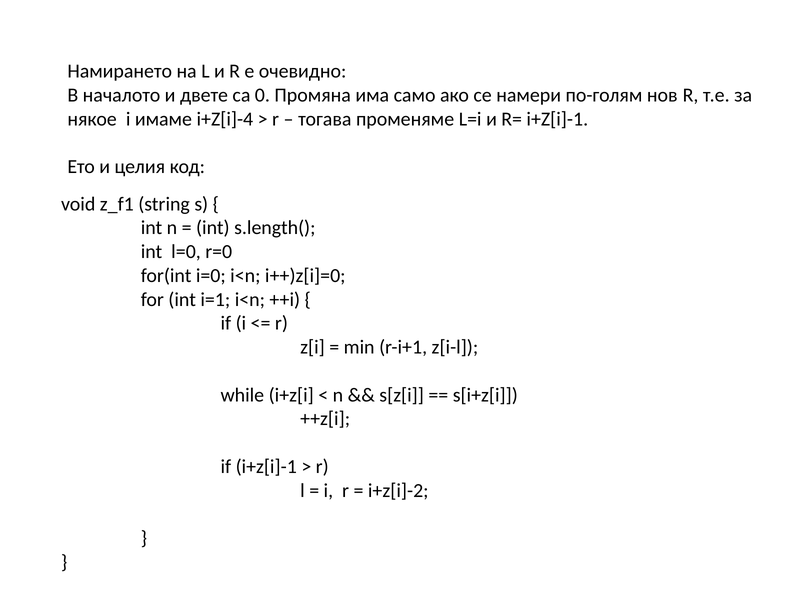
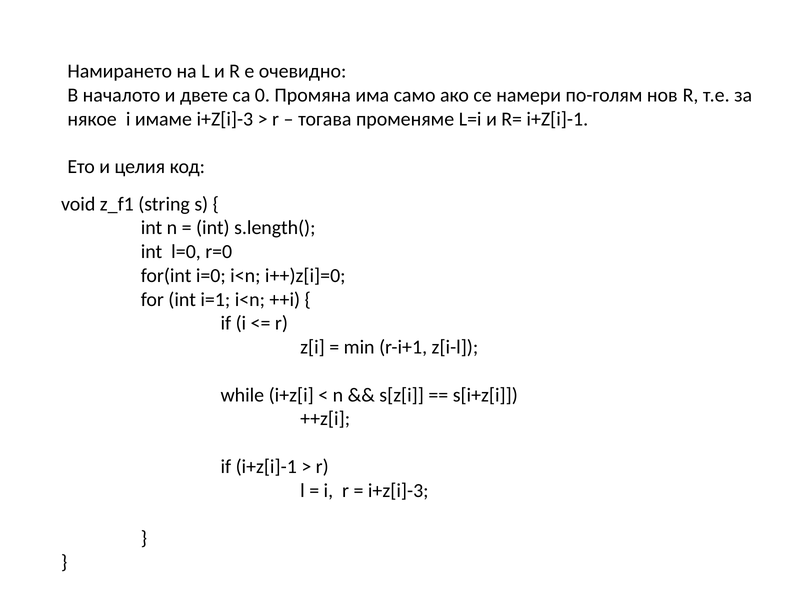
имаме i+Z[i]-4: i+Z[i]-4 -> i+Z[i]-3 (225, 119)
i+z[i]-2: i+z[i]-2 -> i+z[i]-3 (398, 491)
